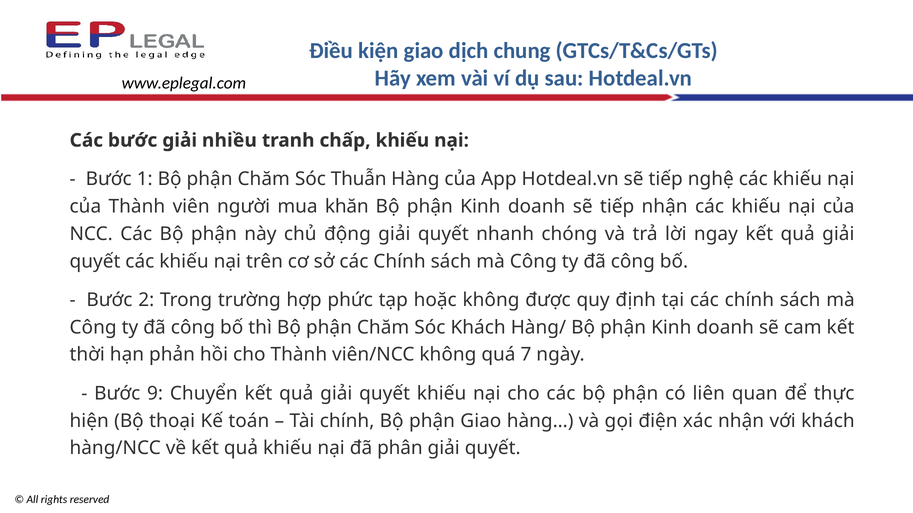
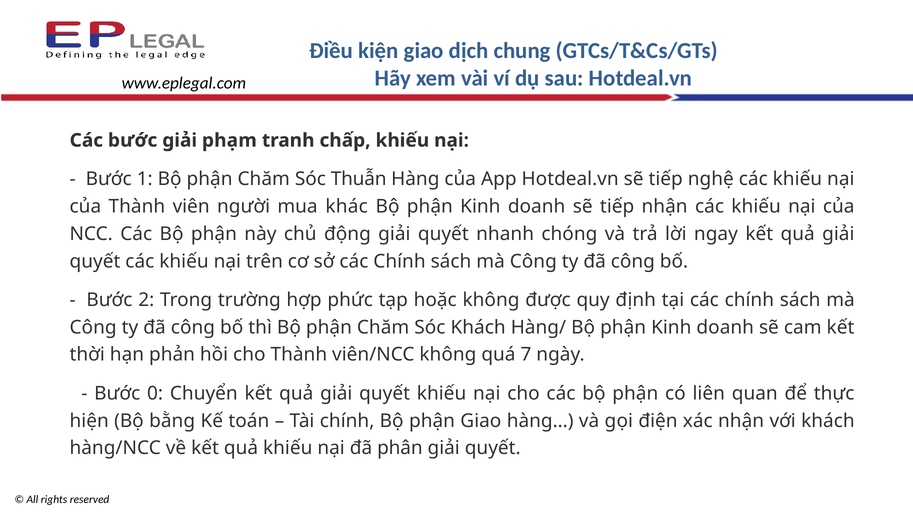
nhiều: nhiều -> phạm (229, 141)
khăn: khăn -> khác (347, 207)
9: 9 -> 0 (155, 394)
thoại: thoại -> bằng (172, 421)
